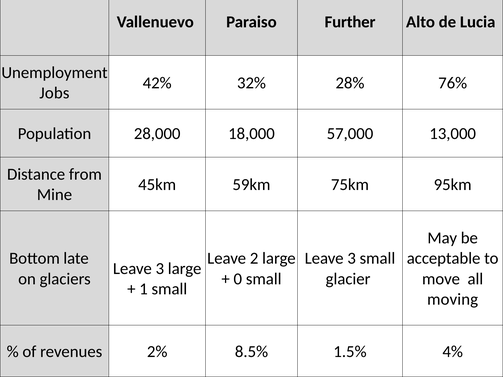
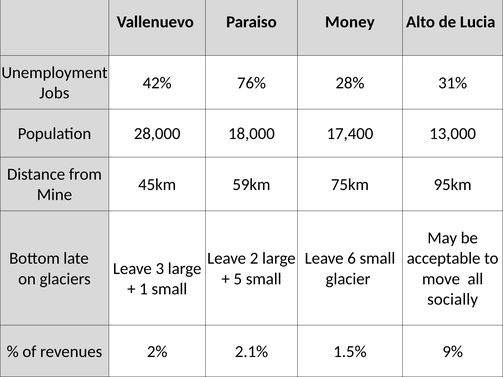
Further: Further -> Money (350, 22)
32%: 32% -> 76% (251, 83)
76%: 76% -> 31% (453, 83)
57,000: 57,000 -> 17,400 (350, 134)
3: 3 -> 6 (352, 259)
0: 0 -> 5 (238, 279)
moving: moving -> socially (453, 299)
8.5%: 8.5% -> 2.1% (251, 352)
4%: 4% -> 9% (453, 352)
